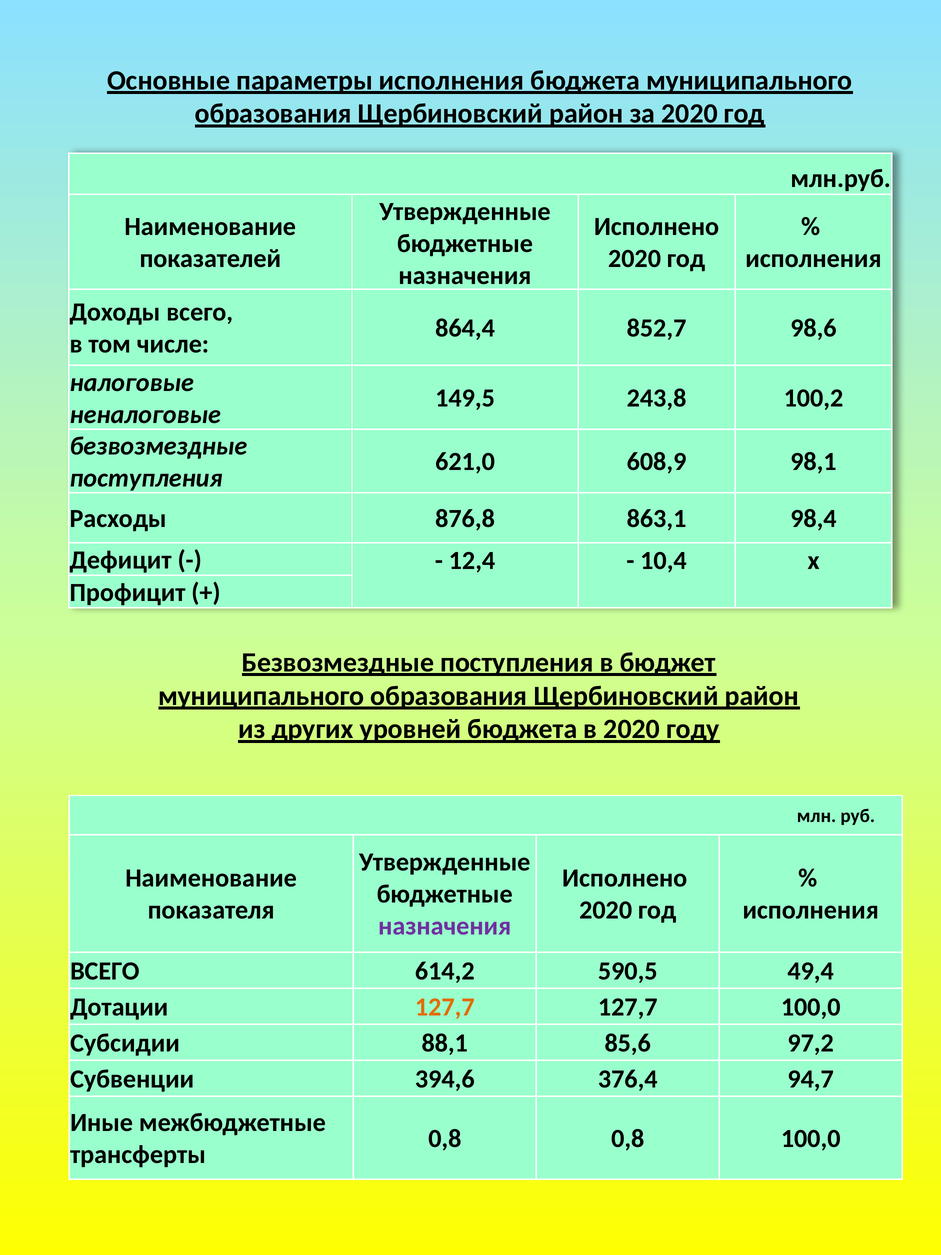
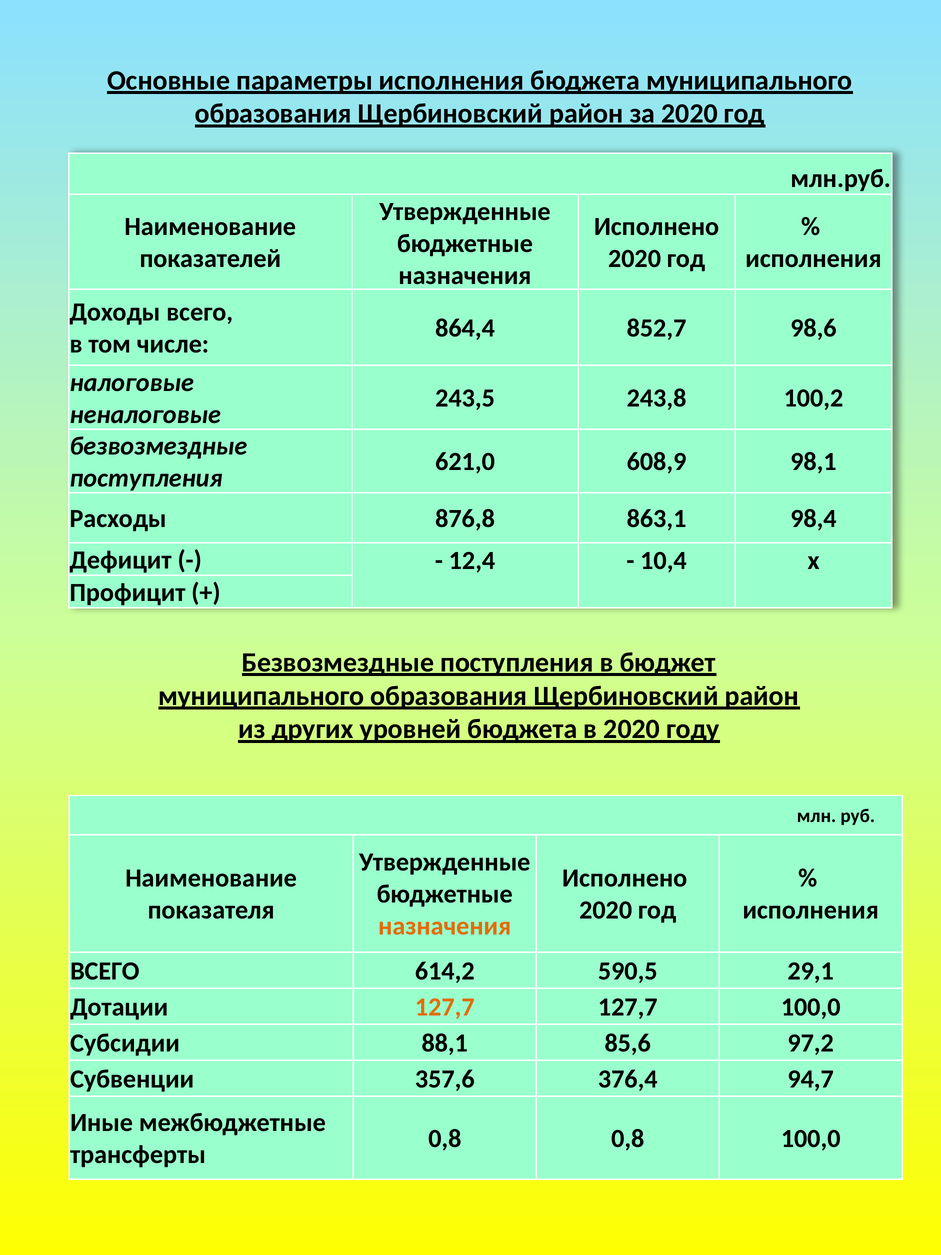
149,5: 149,5 -> 243,5 (465, 398)
назначения colour: purple -> orange (445, 926)
49,4: 49,4 -> 29,1 (811, 971)
394,6: 394,6 -> 357,6 (445, 1079)
